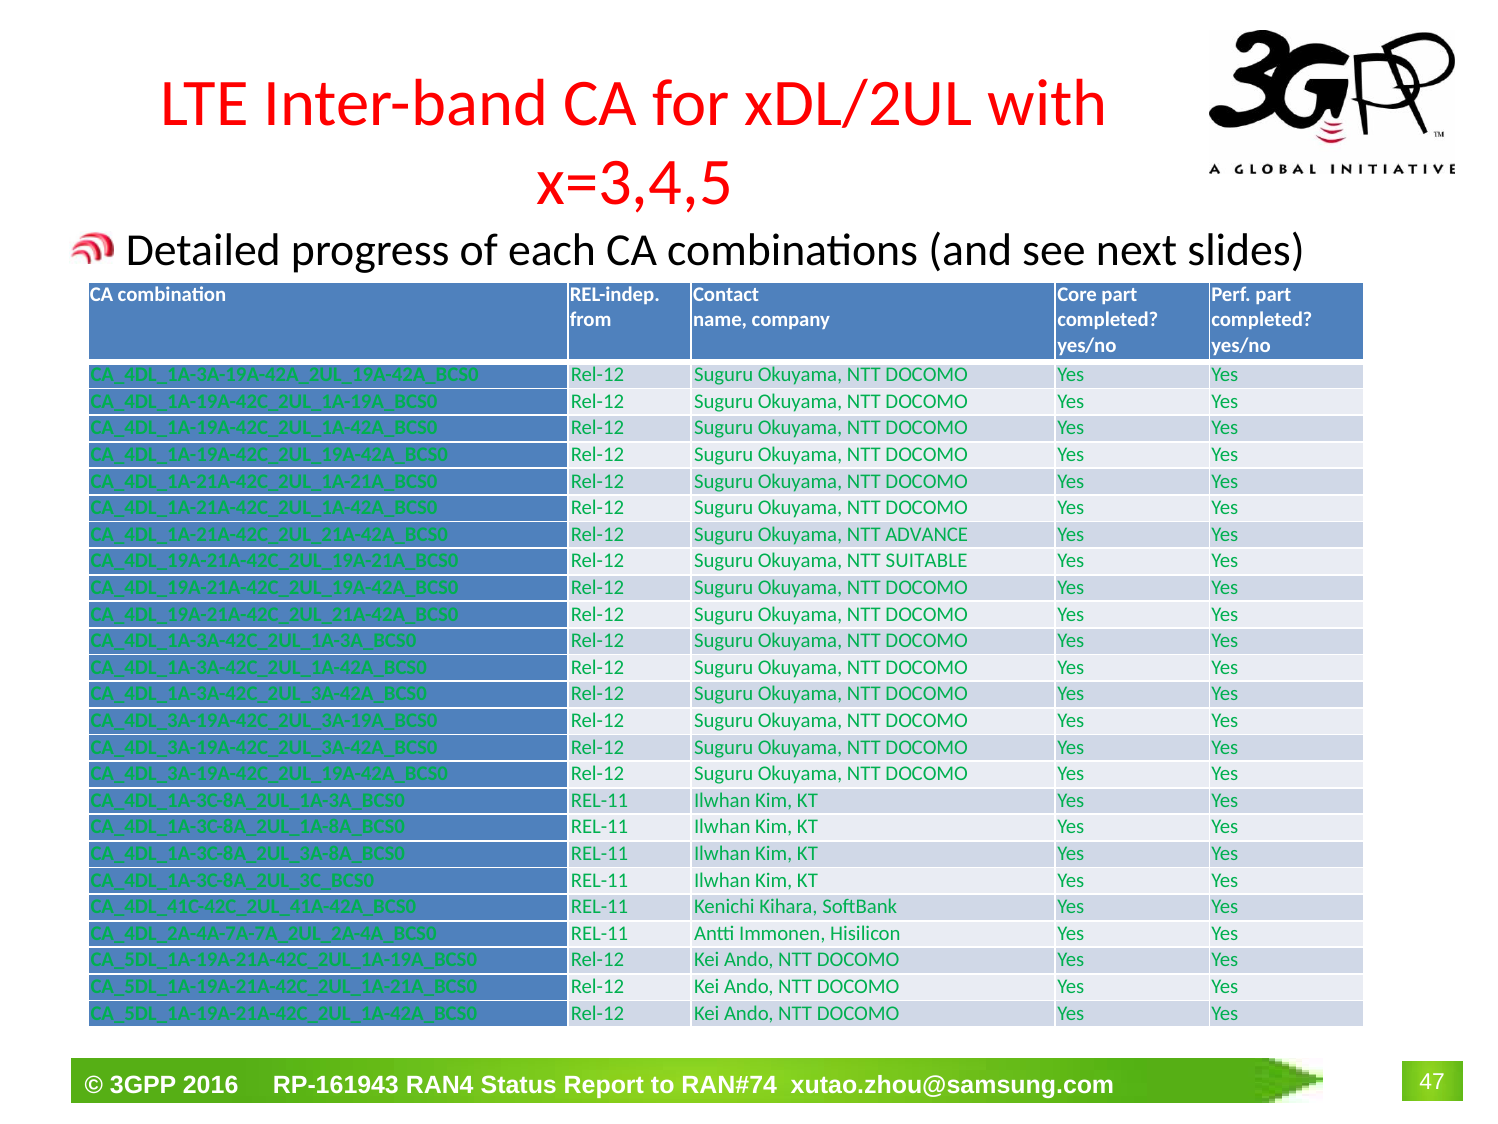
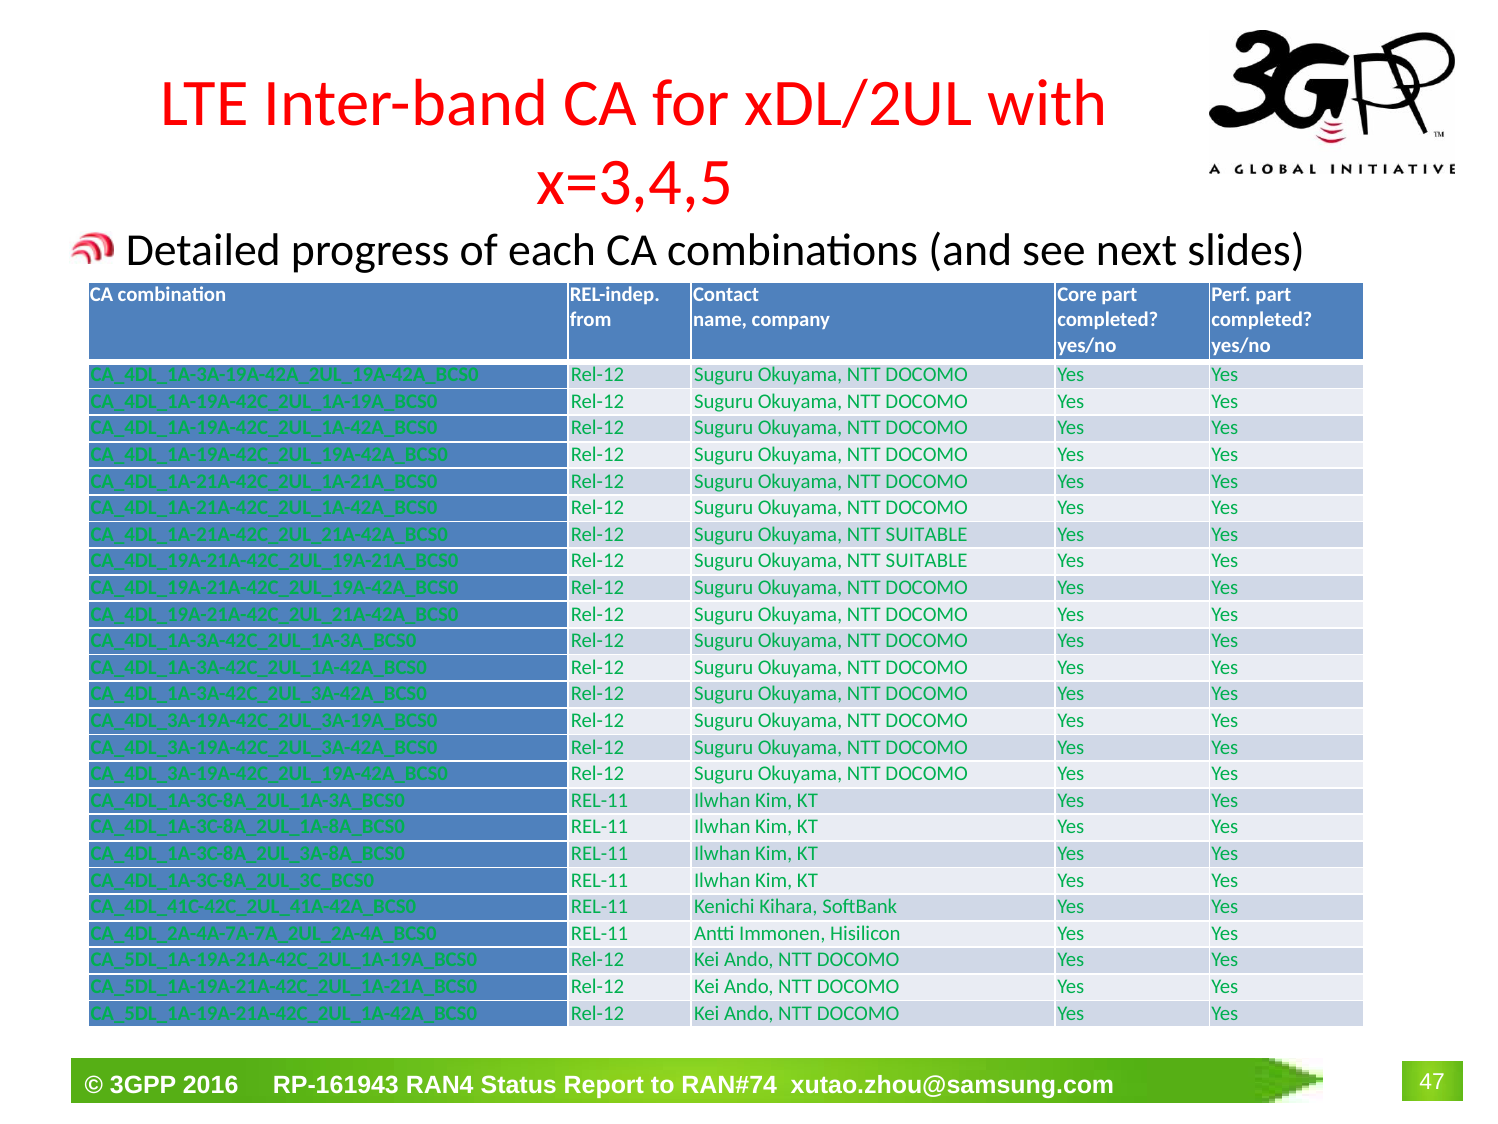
ADVANCE: ADVANCE -> SUITABLE (927, 534)
